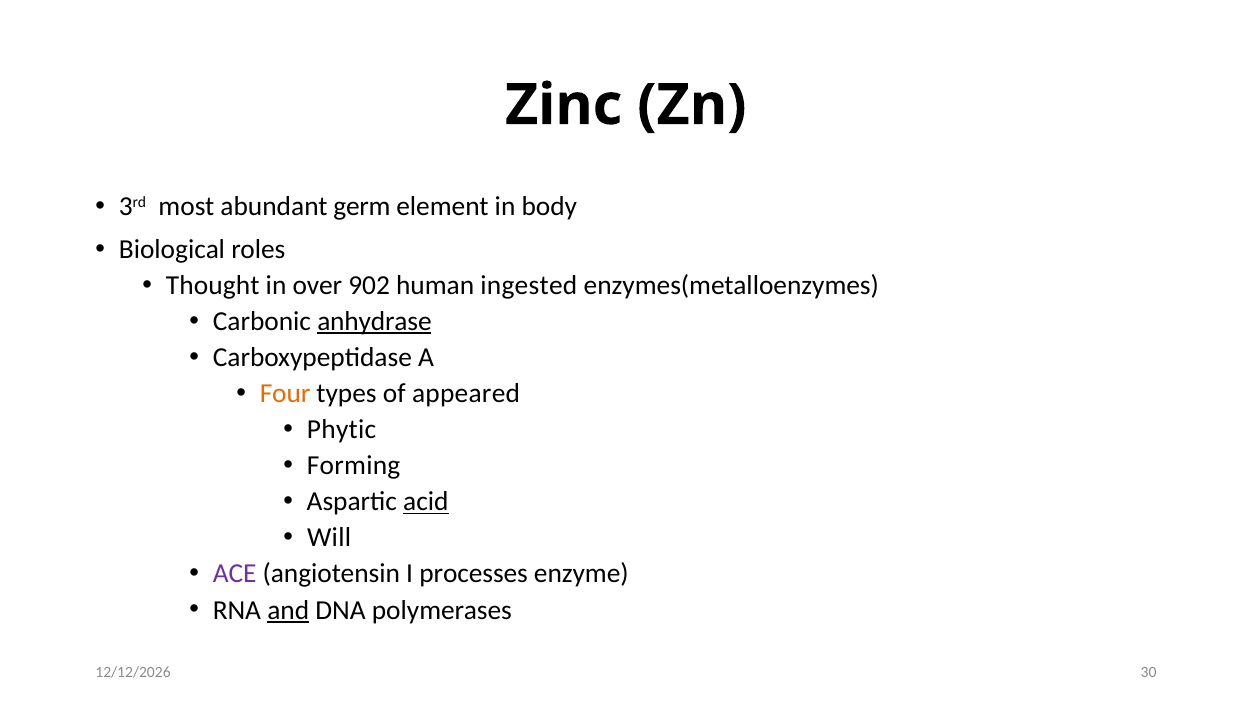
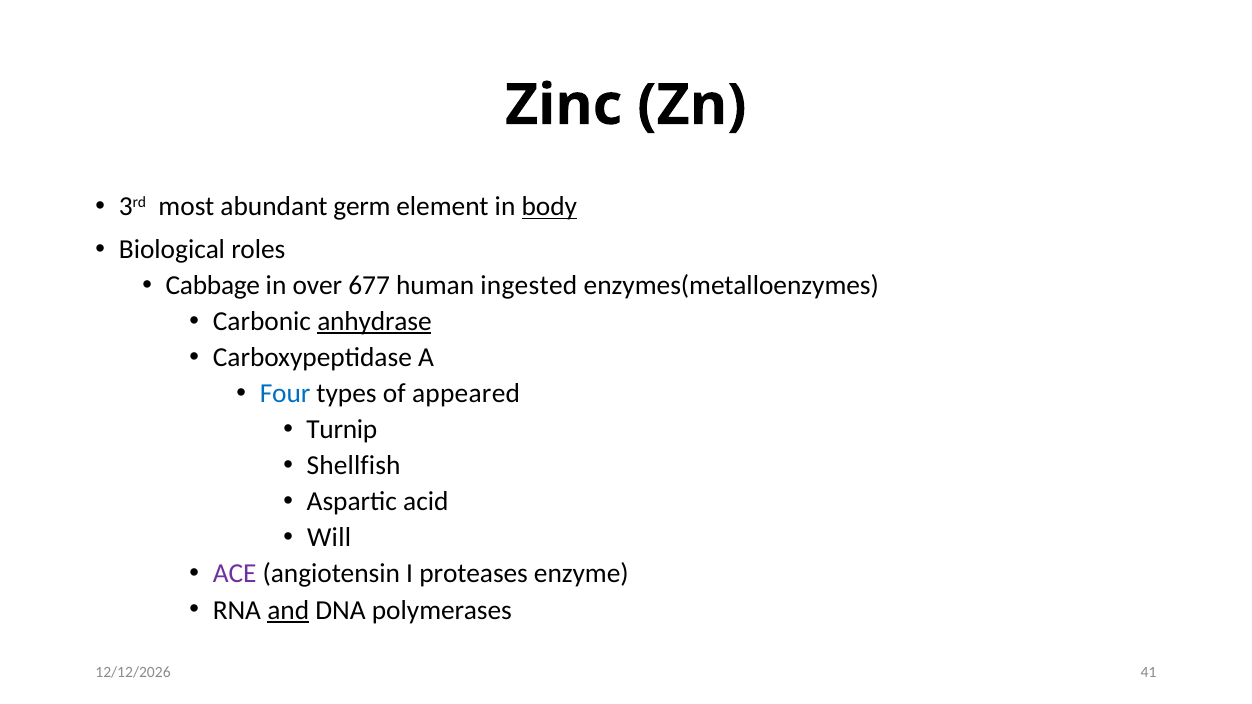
body underline: none -> present (549, 207)
Thought: Thought -> Cabbage (213, 285)
902: 902 -> 677 (369, 285)
Four colour: orange -> blue (285, 394)
Phytic: Phytic -> Turnip (342, 430)
Forming: Forming -> Shellfish (354, 466)
acid underline: present -> none (426, 502)
processes: processes -> proteases (474, 574)
30: 30 -> 41 (1149, 672)
